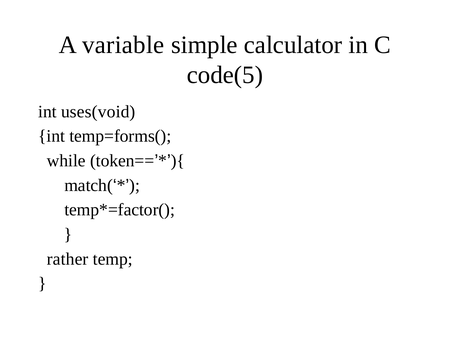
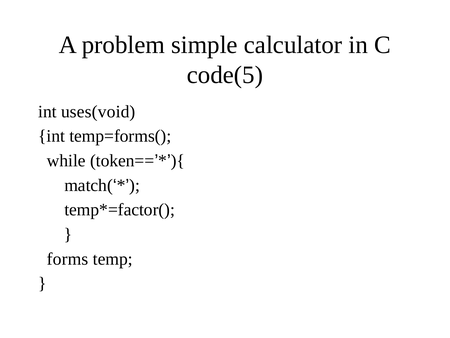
variable: variable -> problem (123, 45)
rather: rather -> forms (68, 259)
